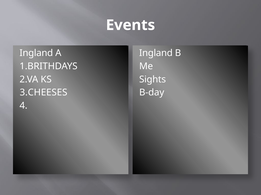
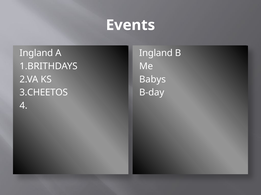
Sights: Sights -> Babys (152, 80)
3.CHEESES: 3.CHEESES -> 3.CHEETOS (44, 93)
